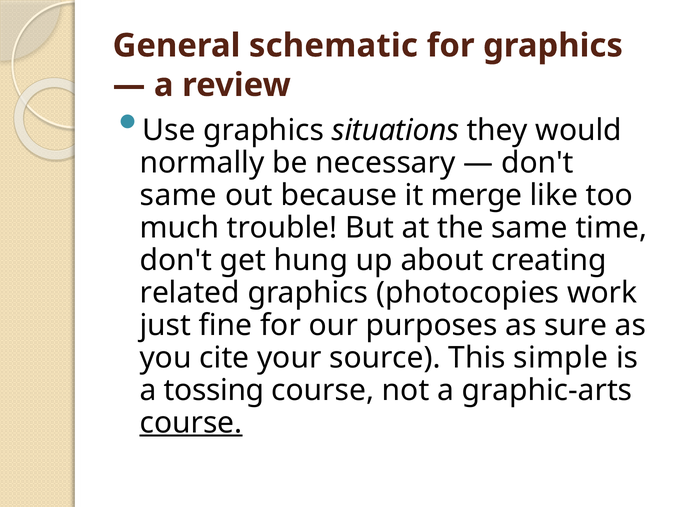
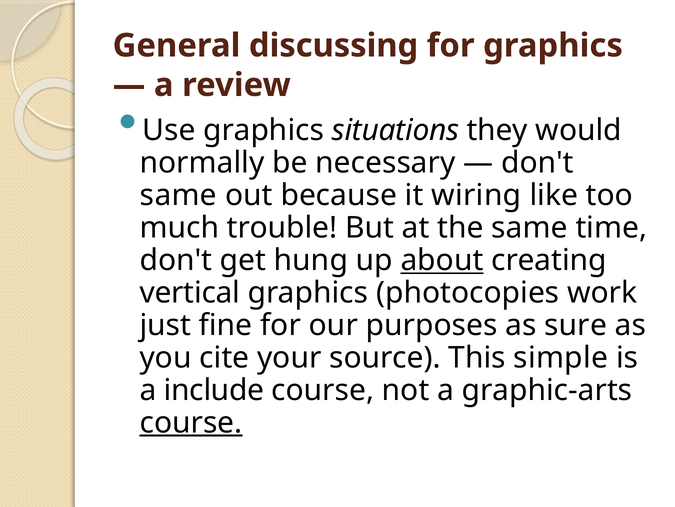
schematic: schematic -> discussing (334, 46)
merge: merge -> wiring (476, 195)
about underline: none -> present (442, 260)
related: related -> vertical (190, 292)
tossing: tossing -> include (214, 390)
